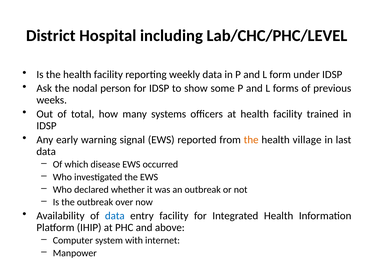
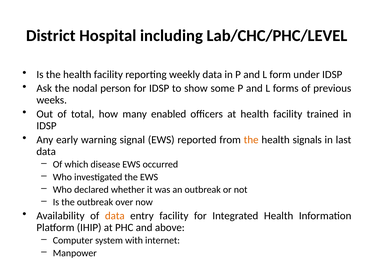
systems: systems -> enabled (169, 114)
village: village -> signals (307, 140)
data colour: blue -> orange (115, 216)
